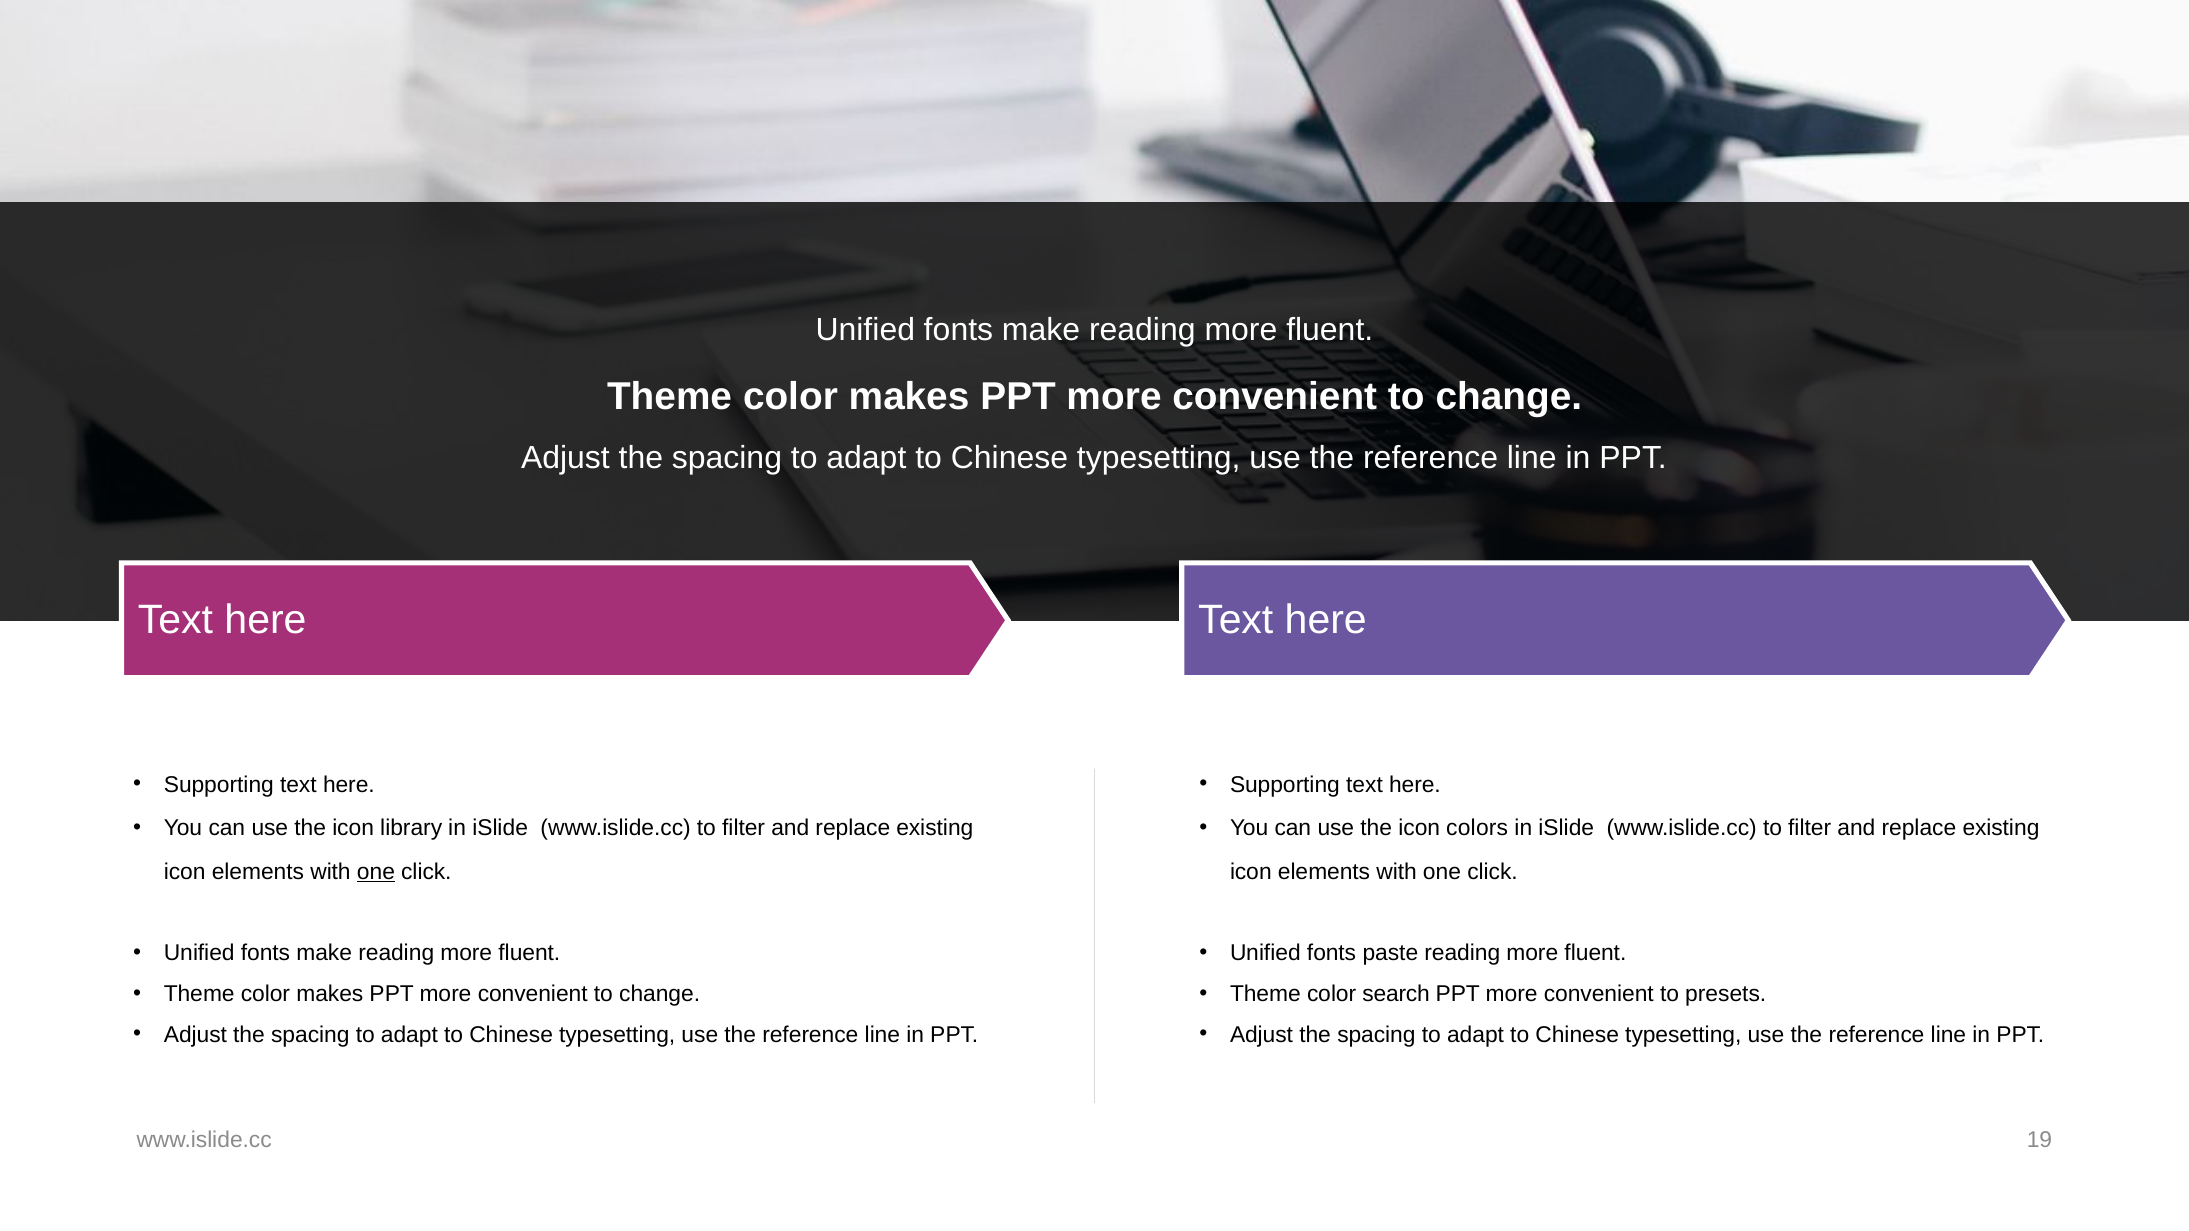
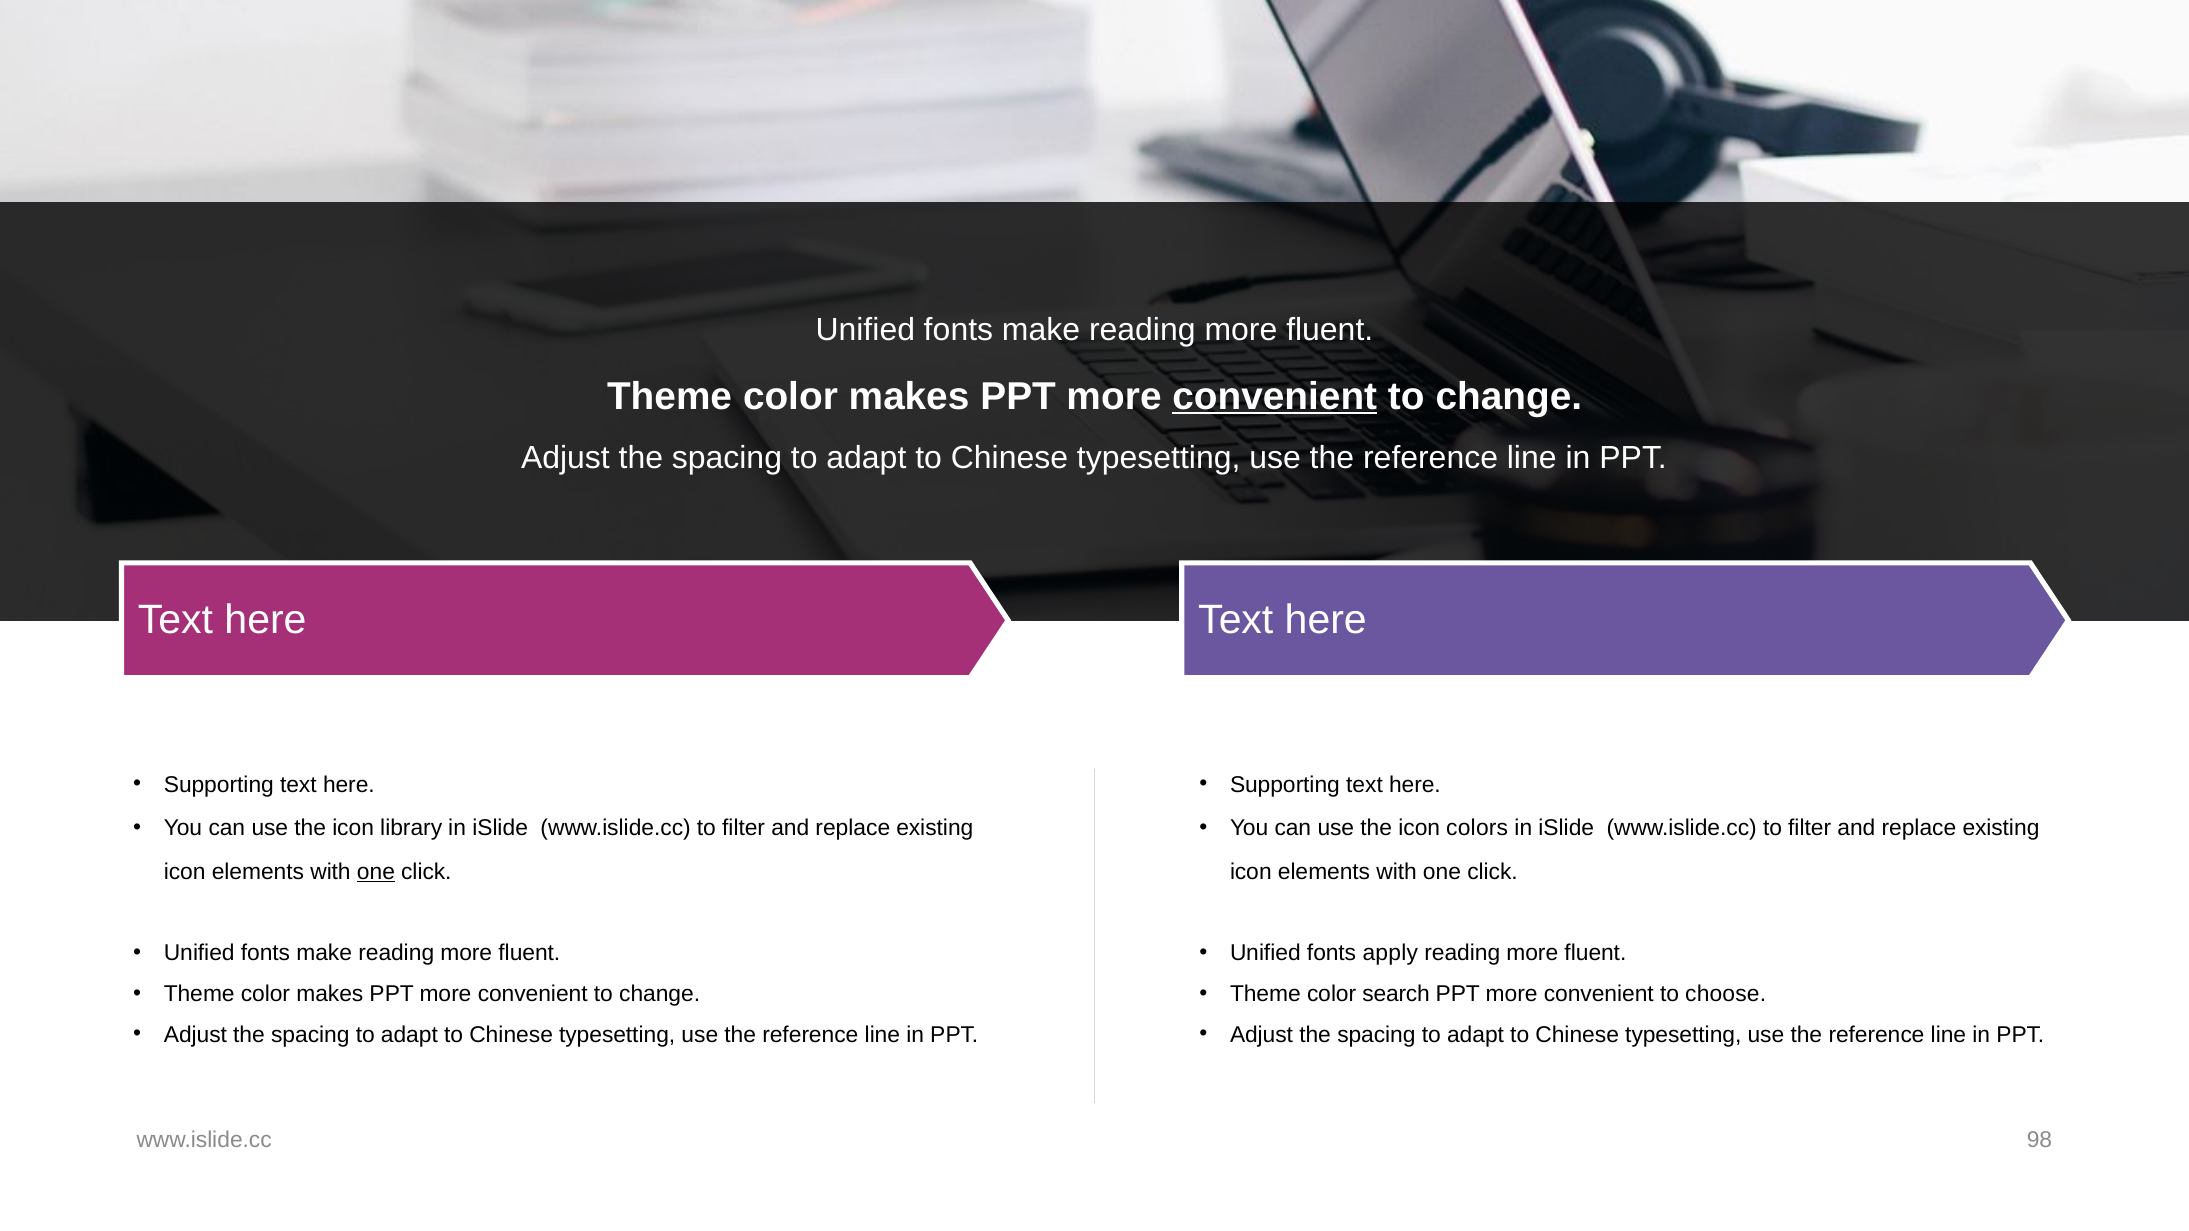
convenient underline: none -> present (1275, 397)
paste: paste -> apply (1390, 953)
presets: presets -> choose (1726, 994)
19: 19 -> 98 (2039, 1141)
